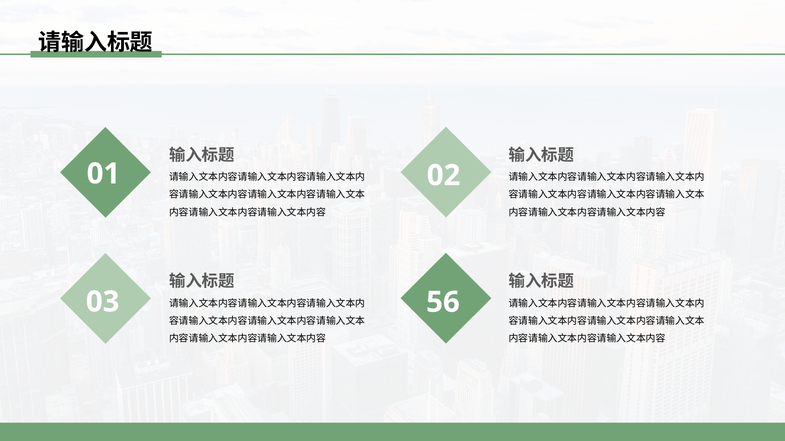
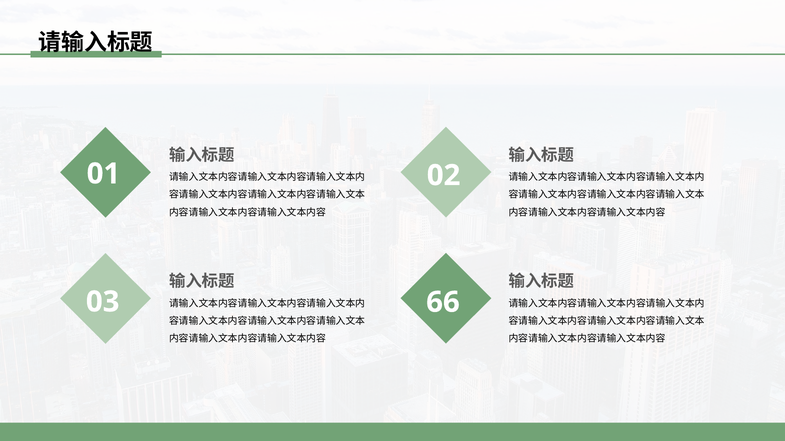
56: 56 -> 66 (443, 303)
